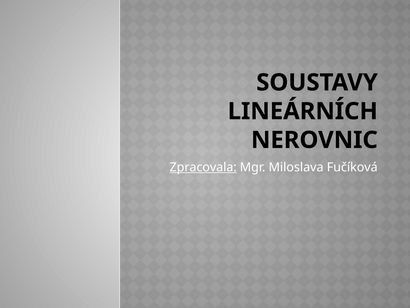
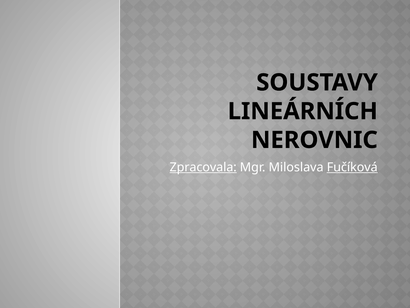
Fučíková underline: none -> present (352, 167)
